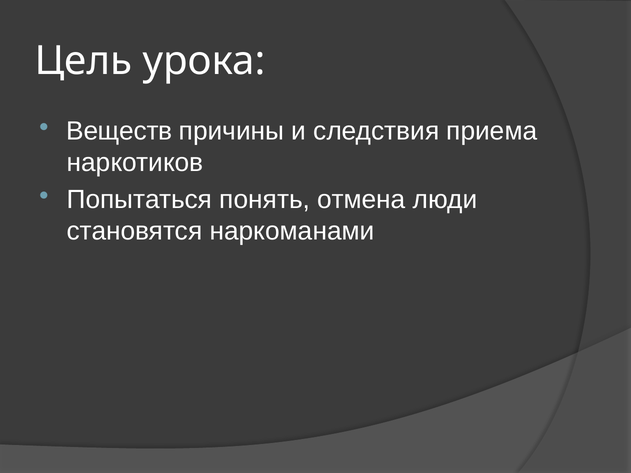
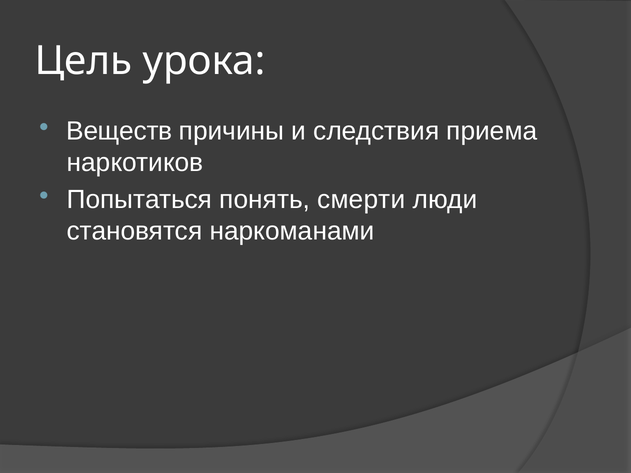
отмена: отмена -> смерти (361, 200)
